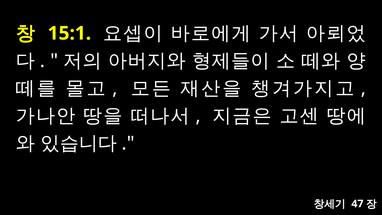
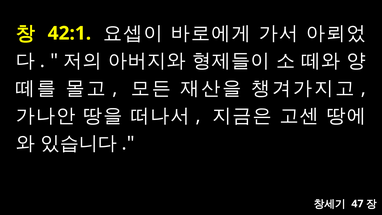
15:1: 15:1 -> 42:1 (69, 33)
